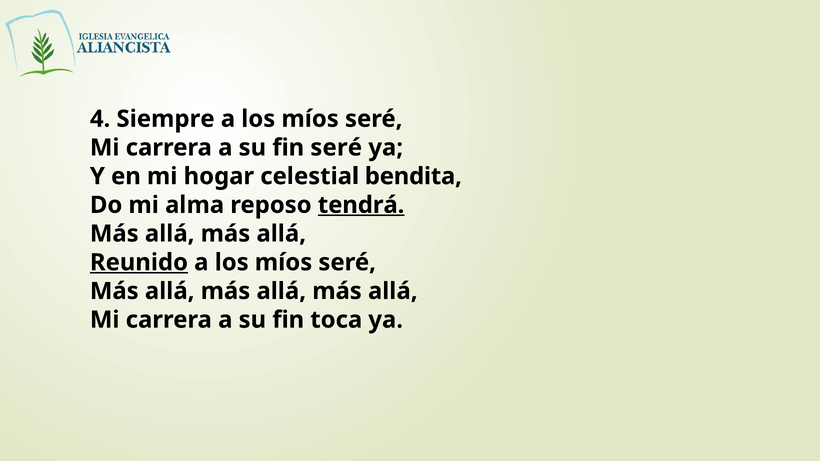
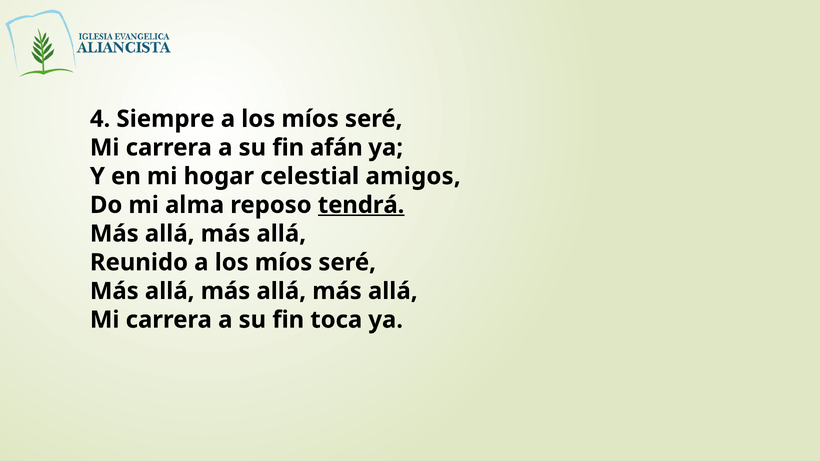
fin seré: seré -> afán (336, 148)
bendita: bendita -> amigos (413, 176)
Reunido underline: present -> none (139, 263)
